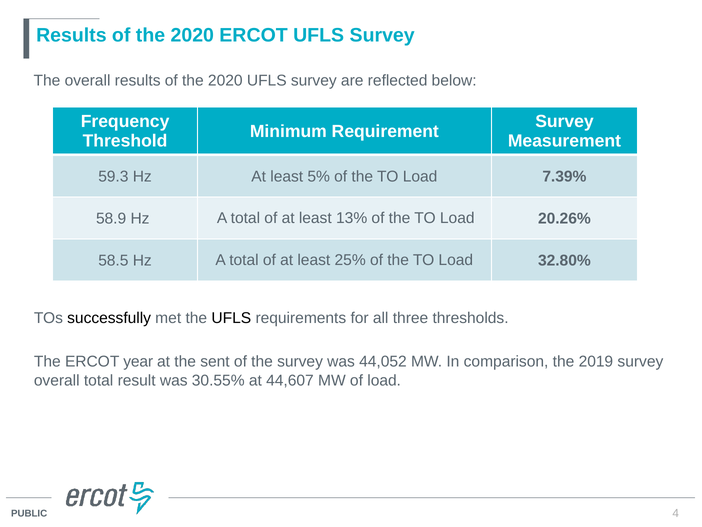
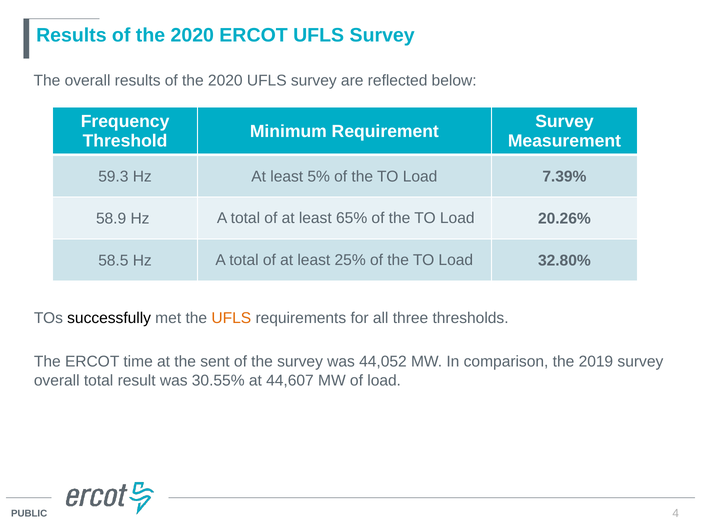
13%: 13% -> 65% (352, 218)
UFLS colour: black -> orange (231, 318)
year: year -> time (138, 361)
